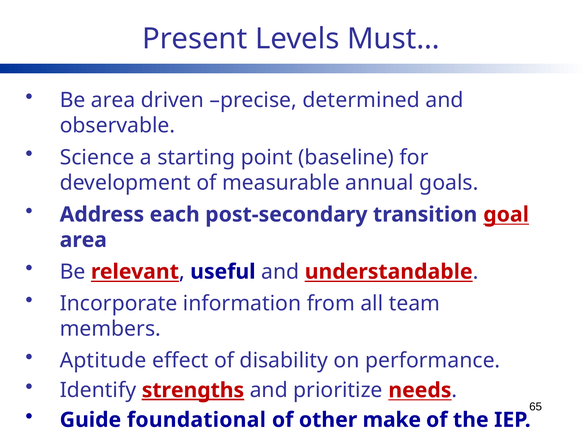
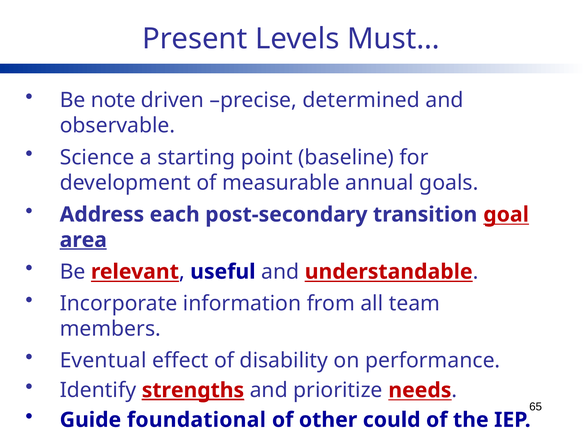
Be area: area -> note (113, 100)
area underline: none -> present (83, 240)
Aptitude: Aptitude -> Eventual (103, 361)
make: make -> could (392, 420)
